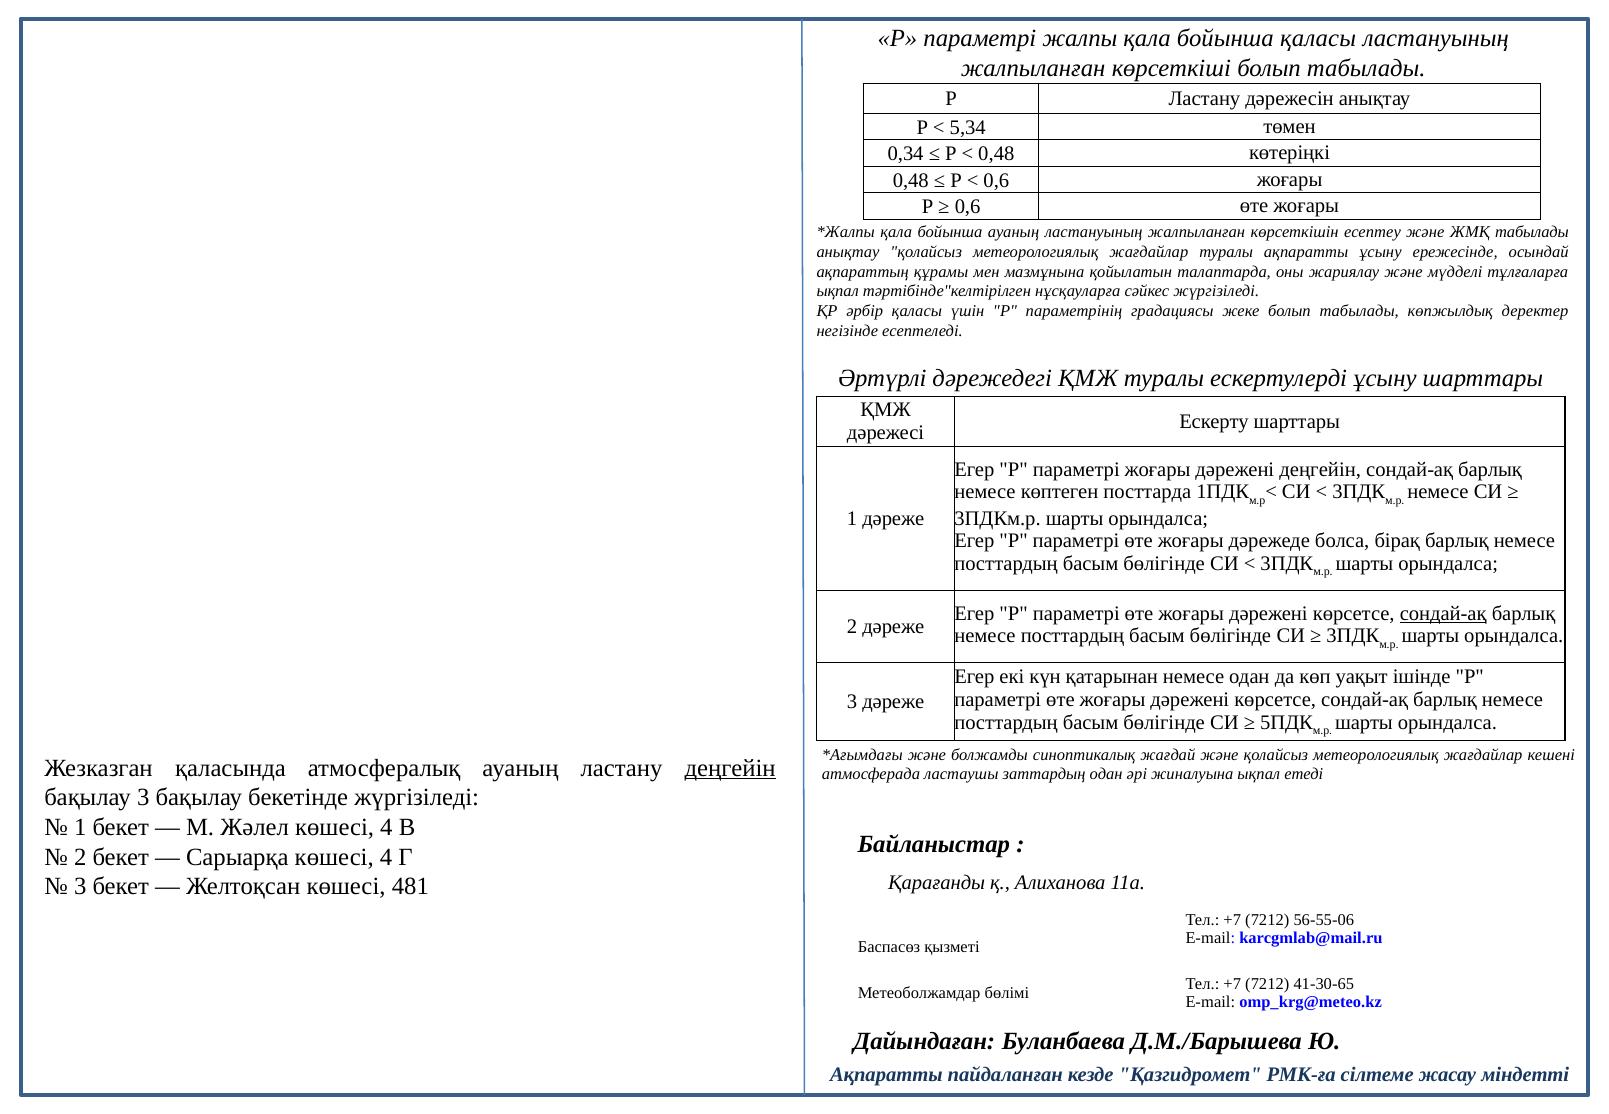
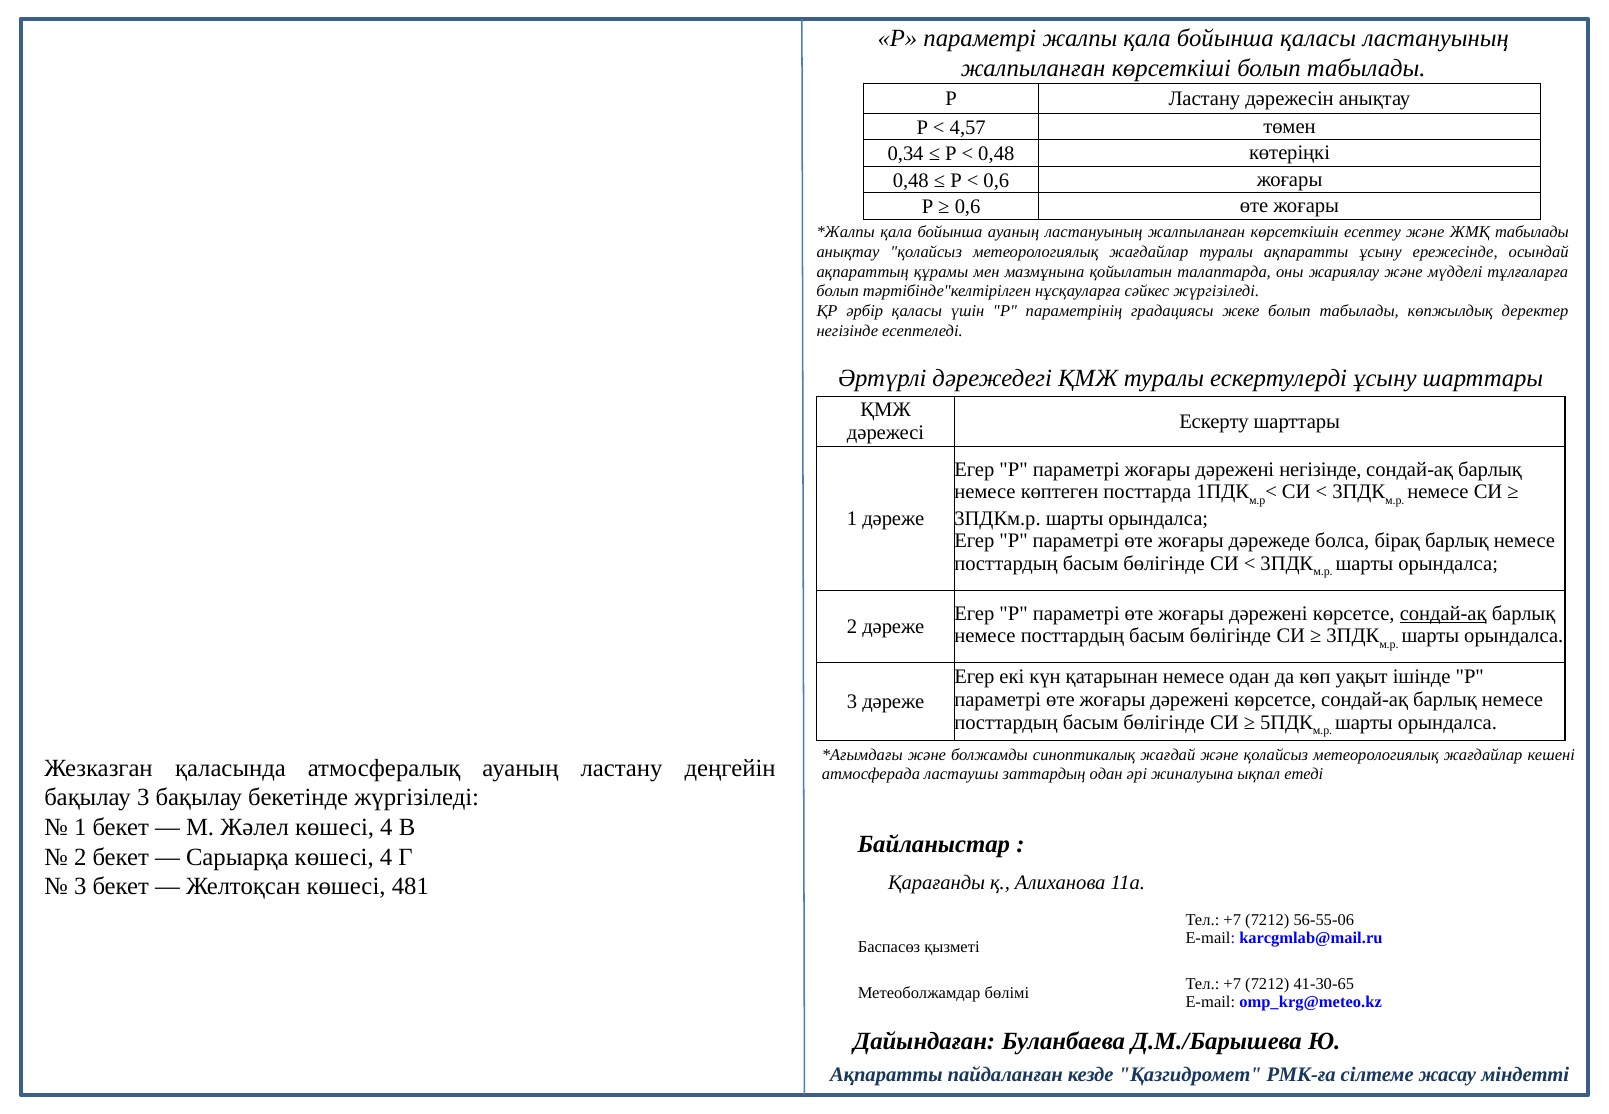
5,34: 5,34 -> 4,57 (968, 127)
ықпал: ықпал -> болып (838, 291)
дәрежені деңгейін: деңгейін -> негізінде (1320, 469)
деңгейін underline: present -> none (730, 768)
